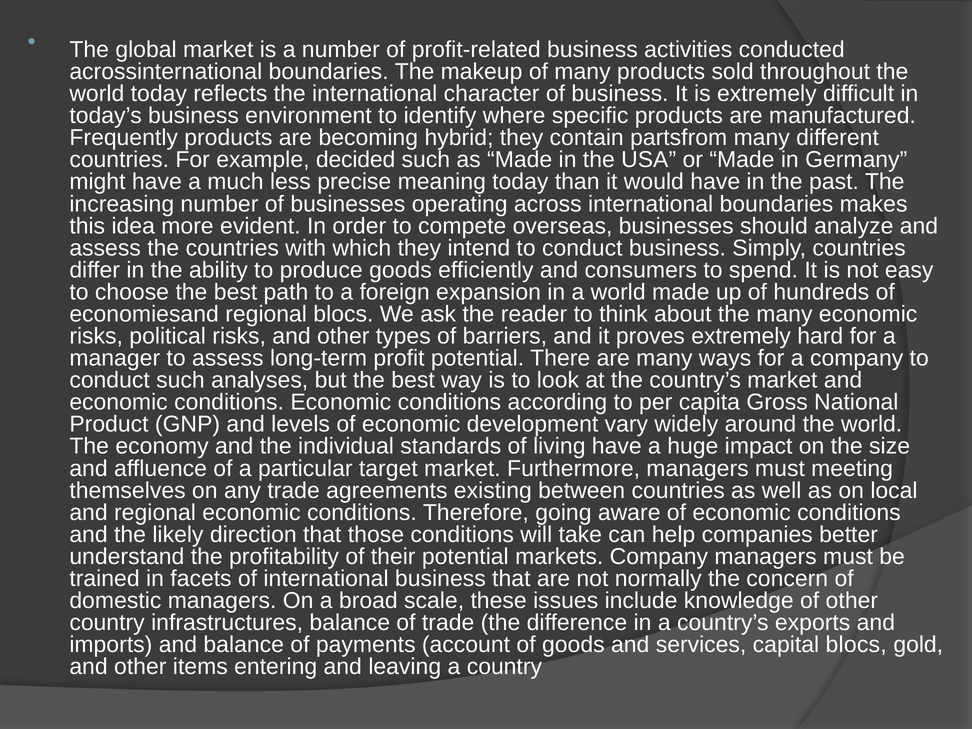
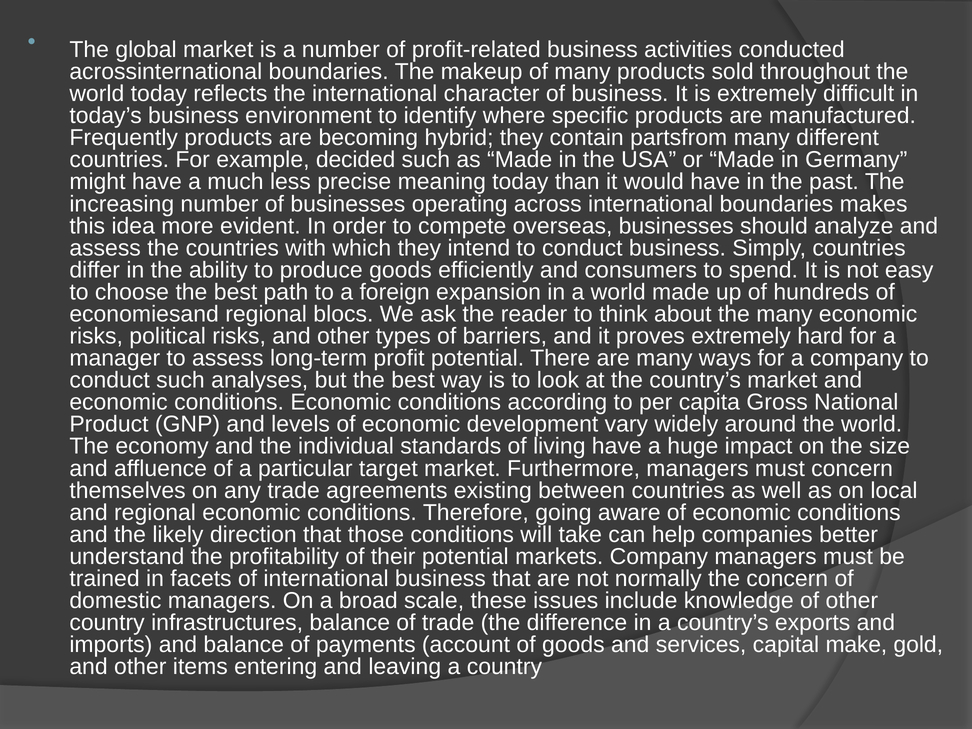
must meeting: meeting -> concern (852, 468)
capital blocs: blocs -> make (856, 645)
